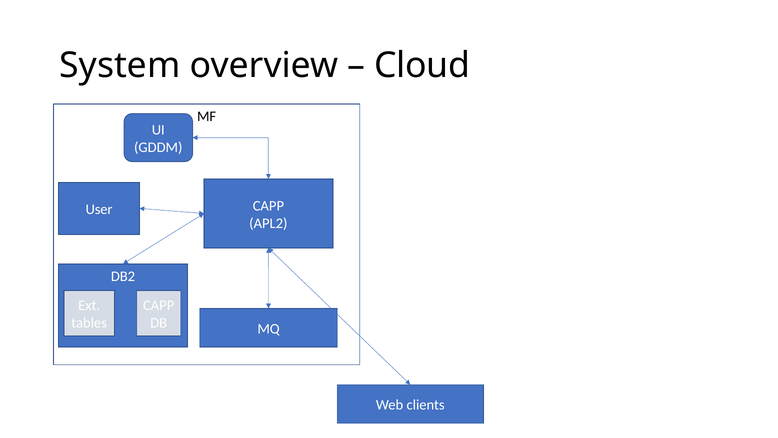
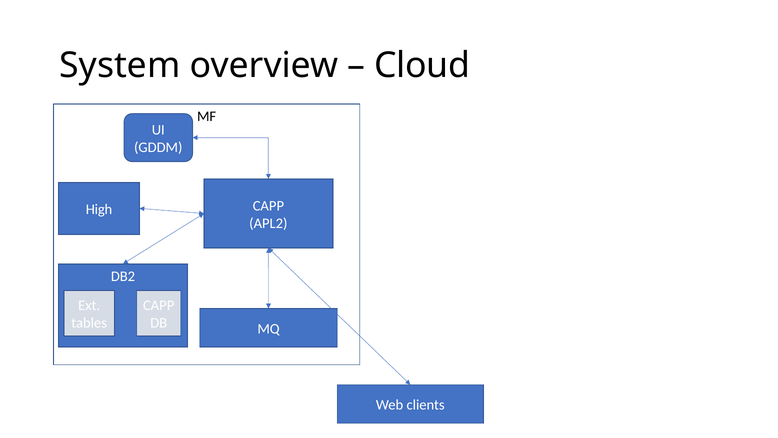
User: User -> High (99, 209)
